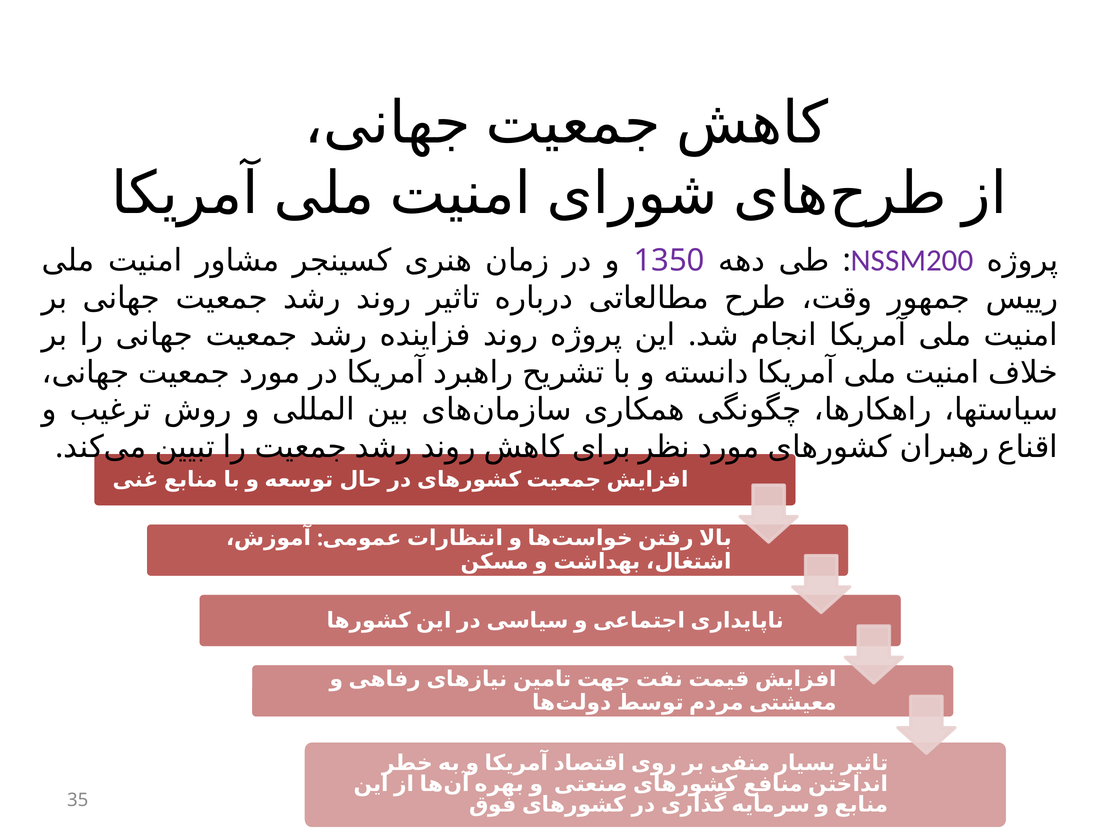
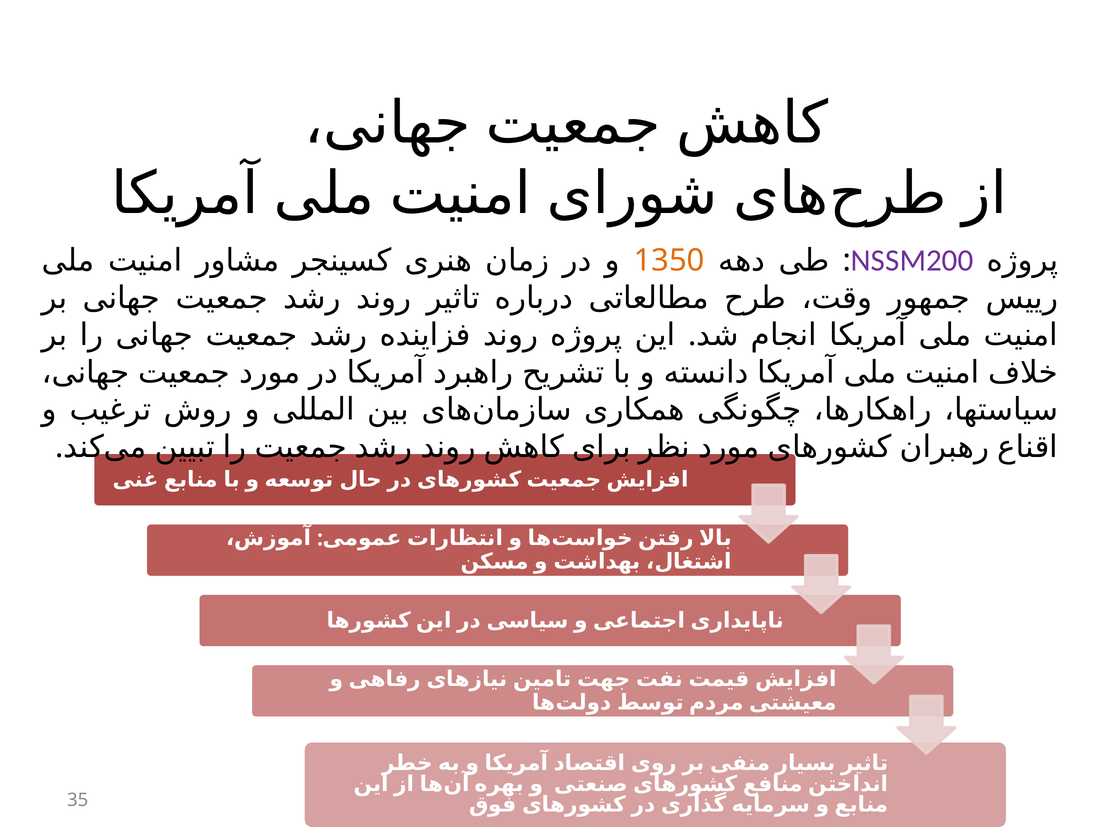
1350 colour: purple -> orange (669, 261)
